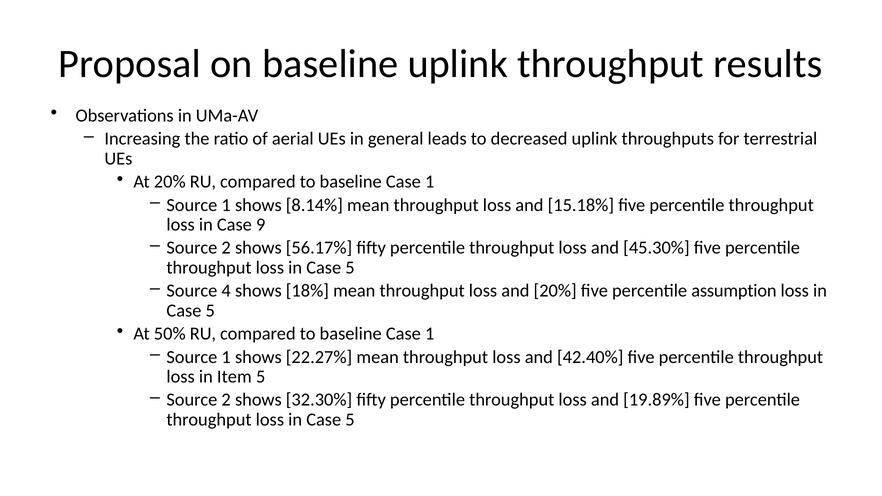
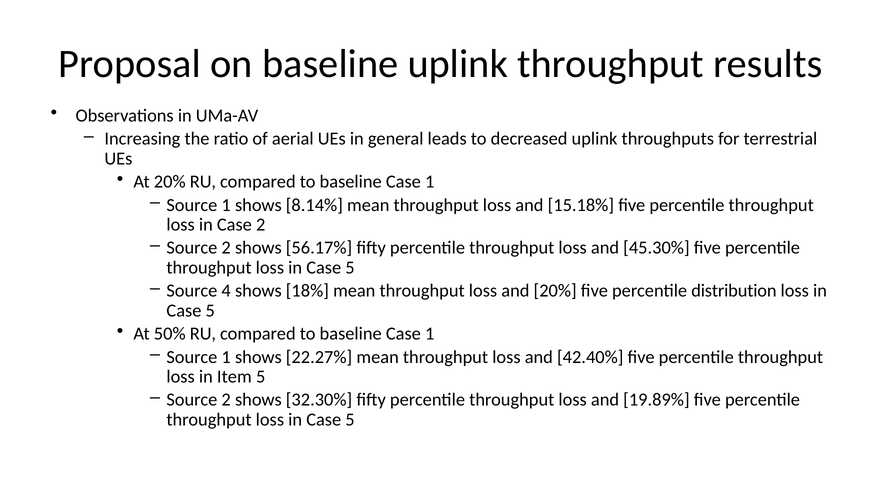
Case 9: 9 -> 2 (261, 225)
assumption: assumption -> distribution (734, 291)
